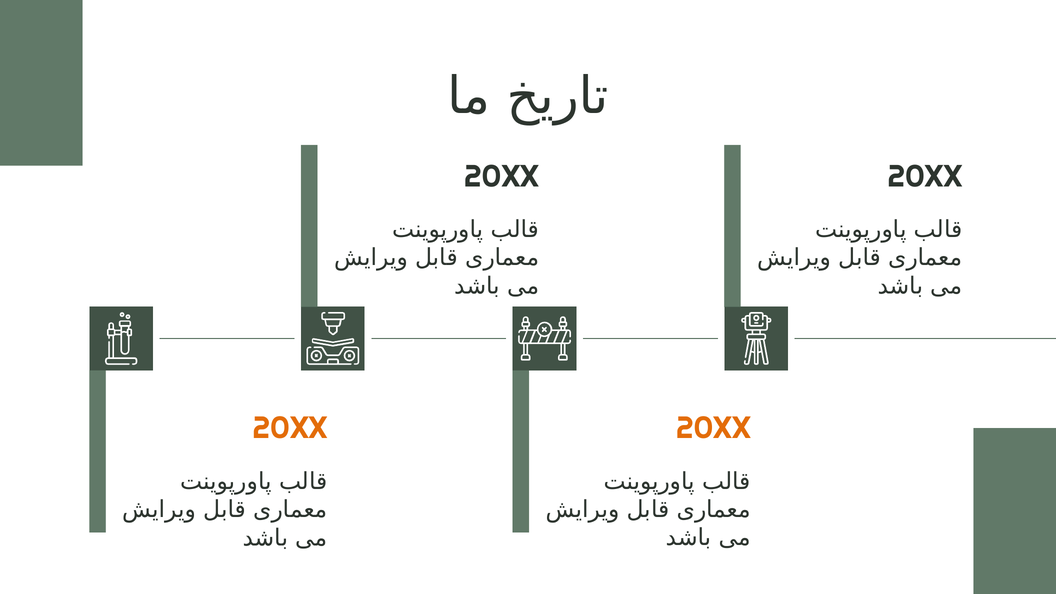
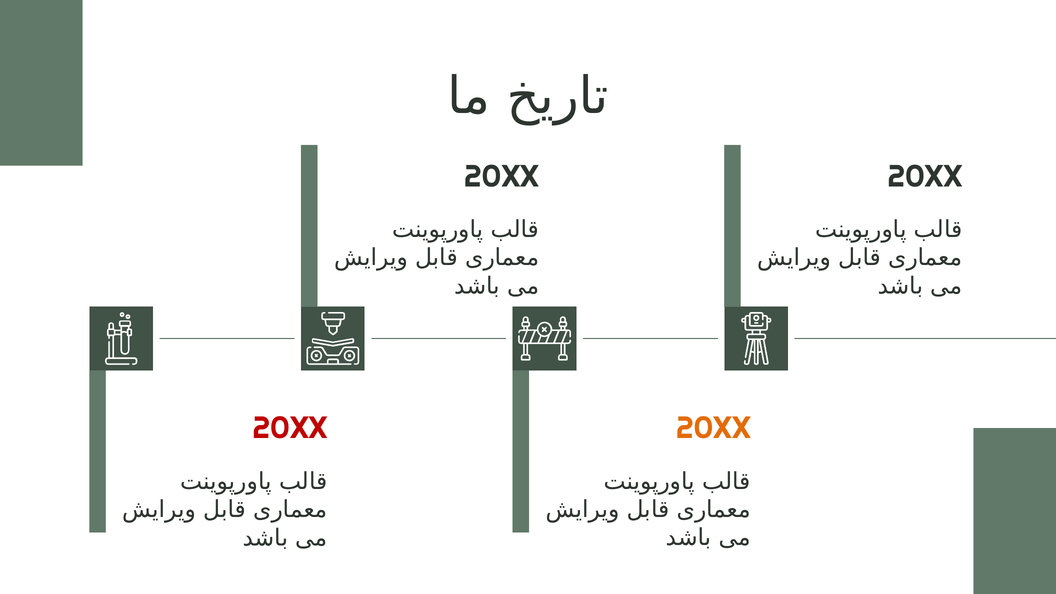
20XX colour: orange -> red (290, 428)
